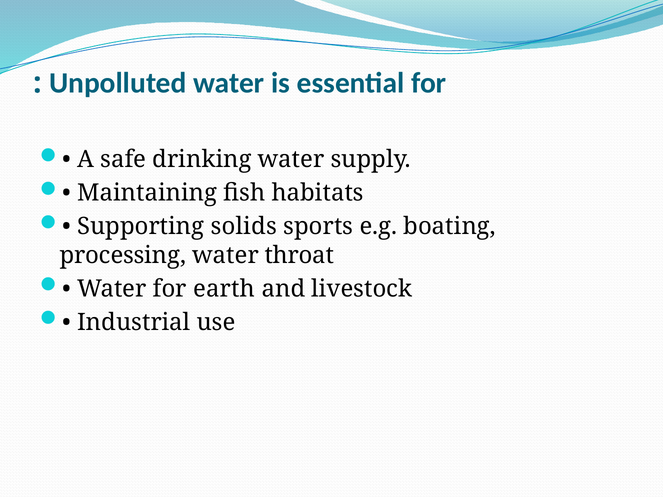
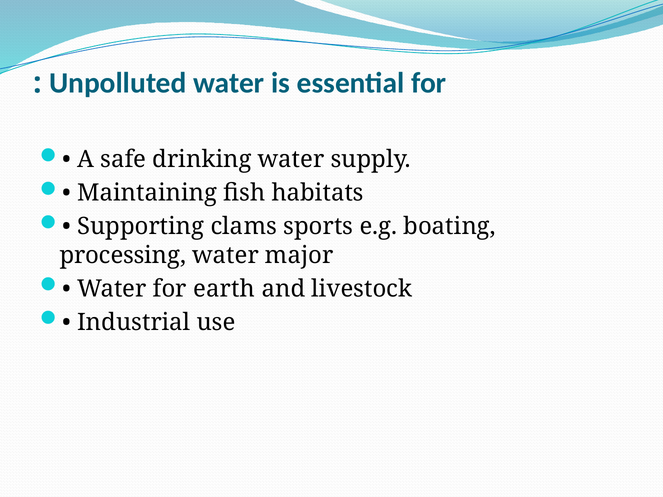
solids: solids -> clams (244, 227)
throat: throat -> major (299, 255)
